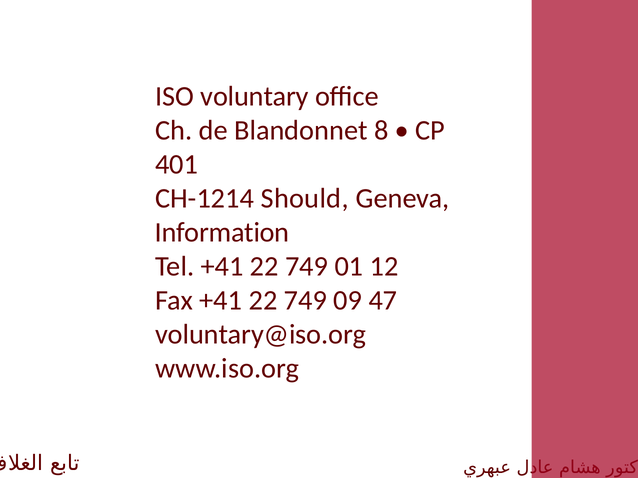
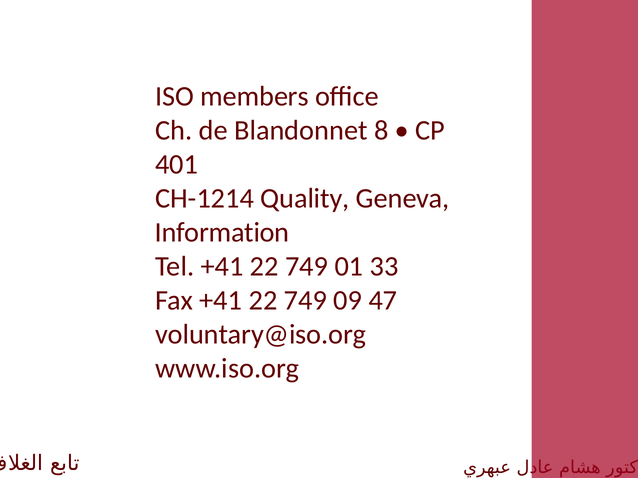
voluntary: voluntary -> members (255, 97)
Should: Should -> Quality (305, 199)
12: 12 -> 33 (384, 267)
